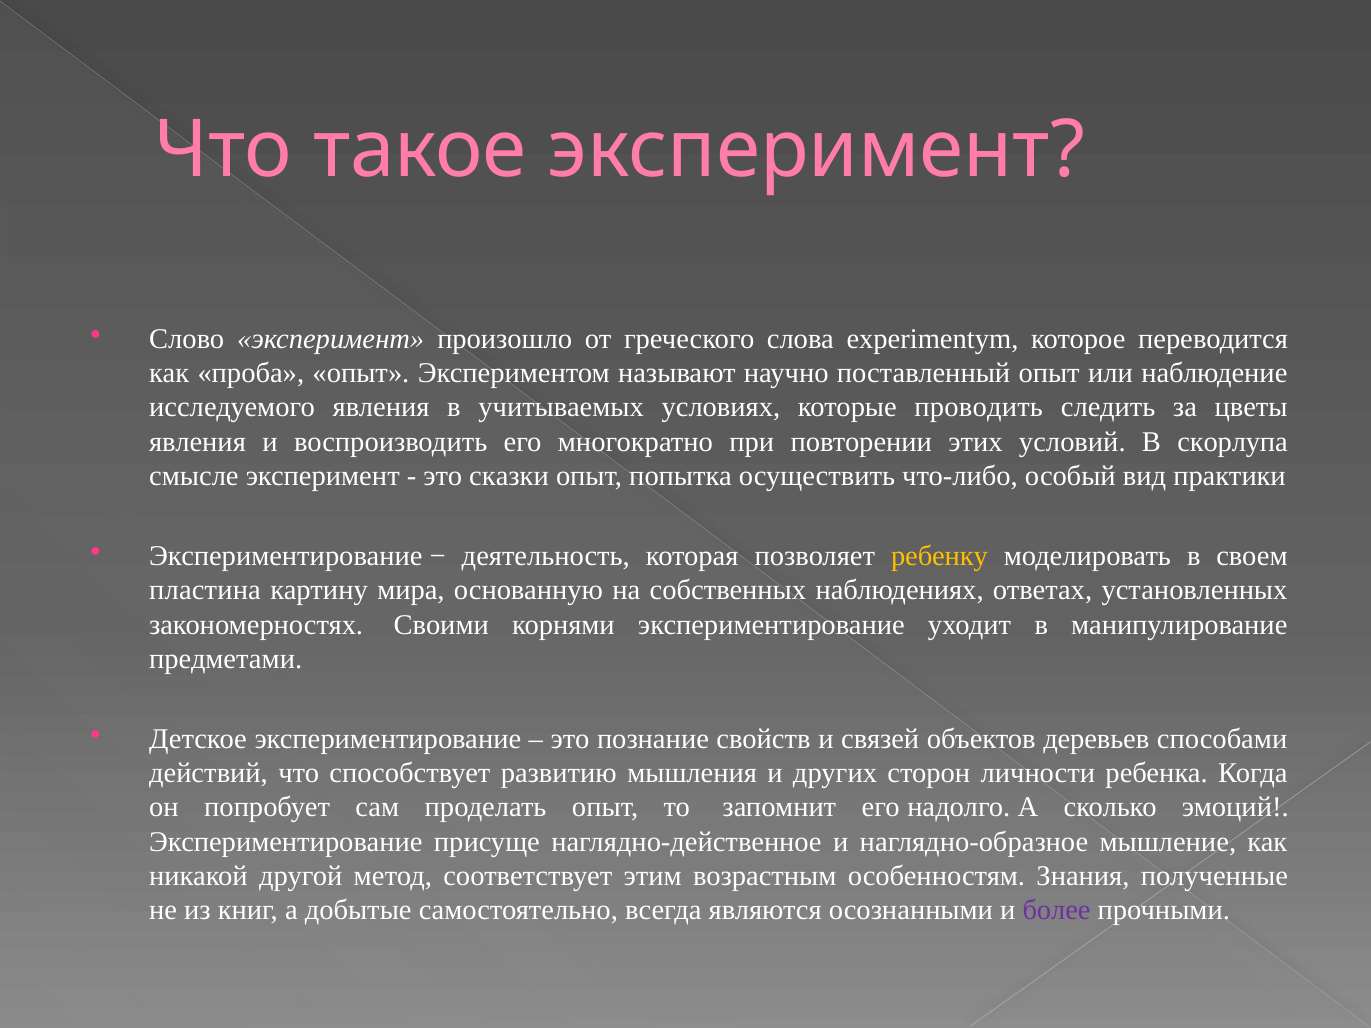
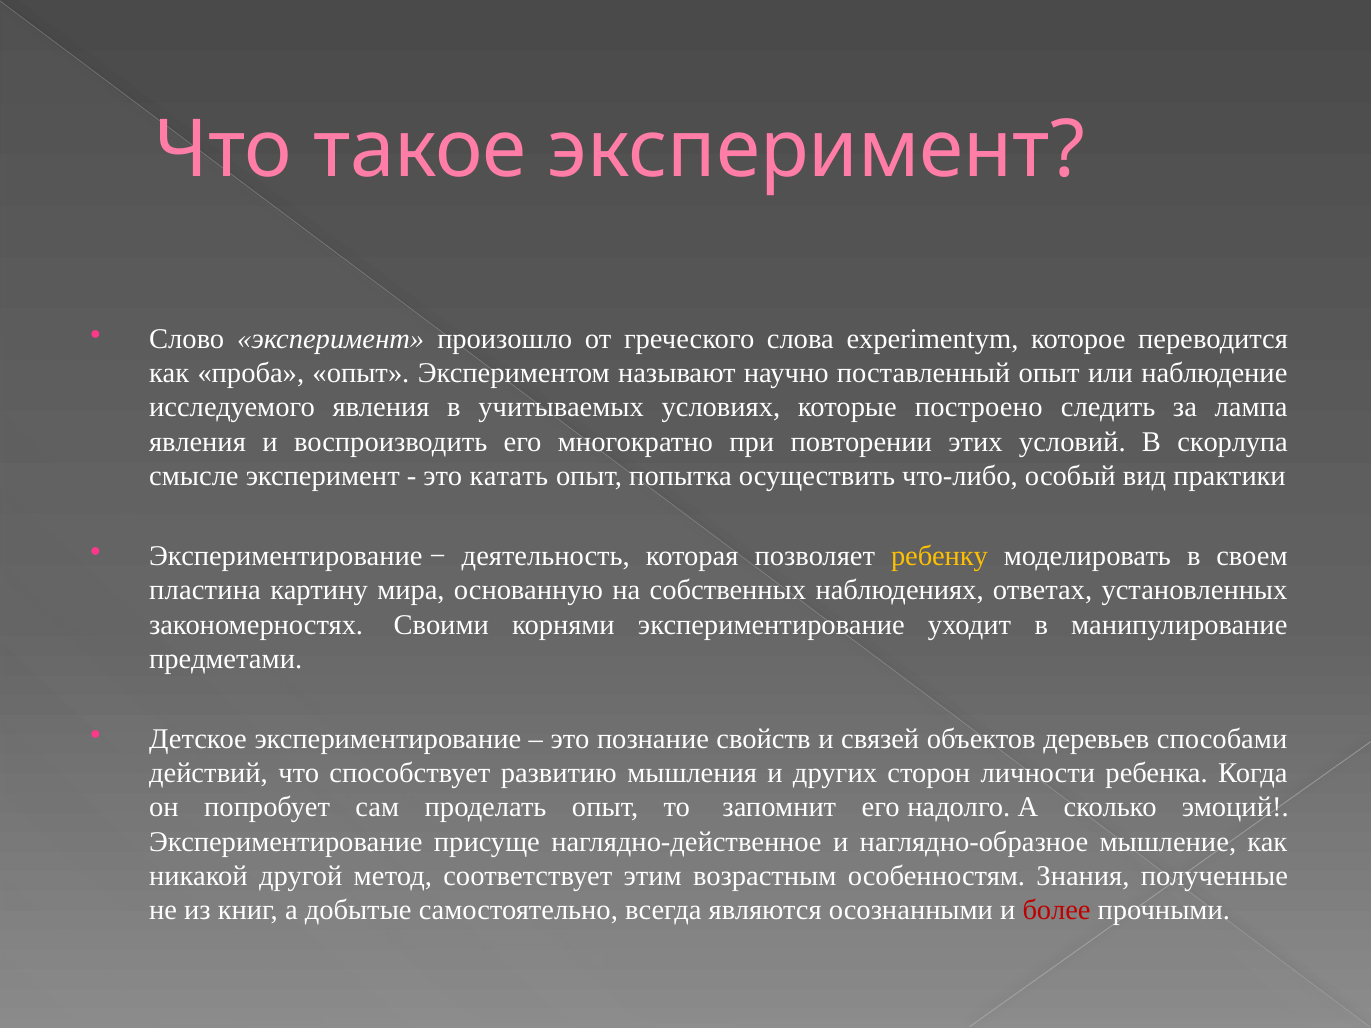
проводить: проводить -> построено (979, 408)
цветы: цветы -> лампа (1251, 408)
сказки: сказки -> катать (509, 476)
более colour: purple -> red (1057, 910)
